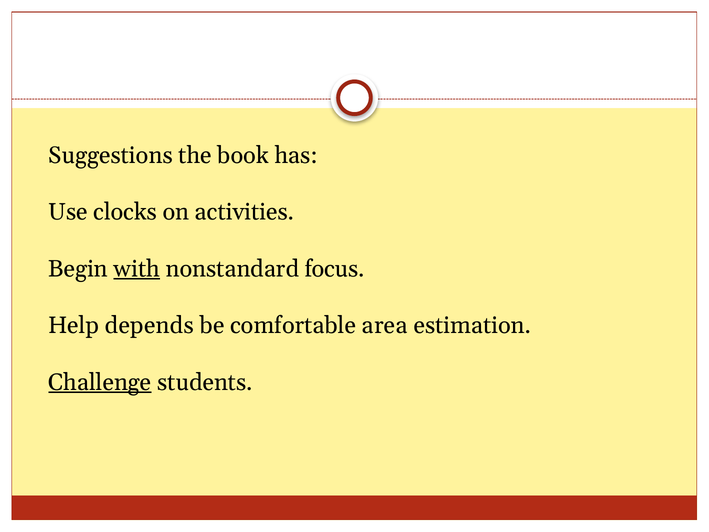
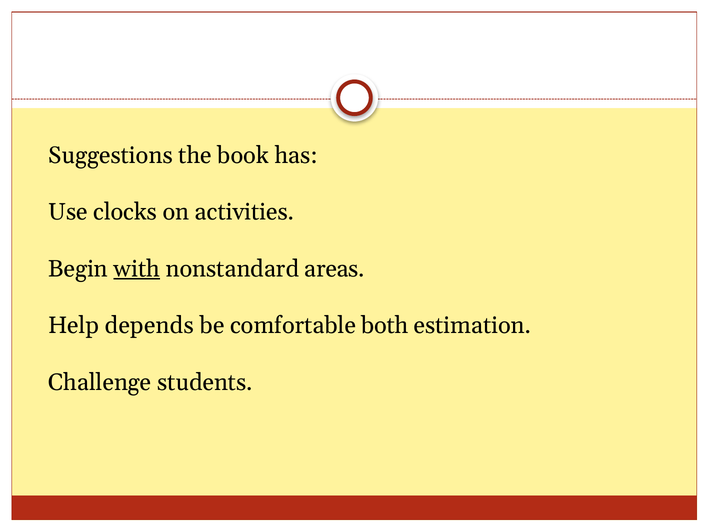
focus: focus -> areas (335, 269)
area: area -> both (385, 325)
Challenge underline: present -> none (100, 382)
